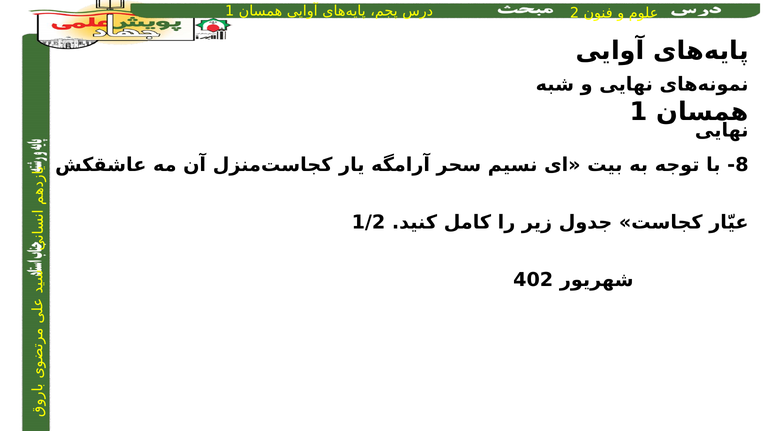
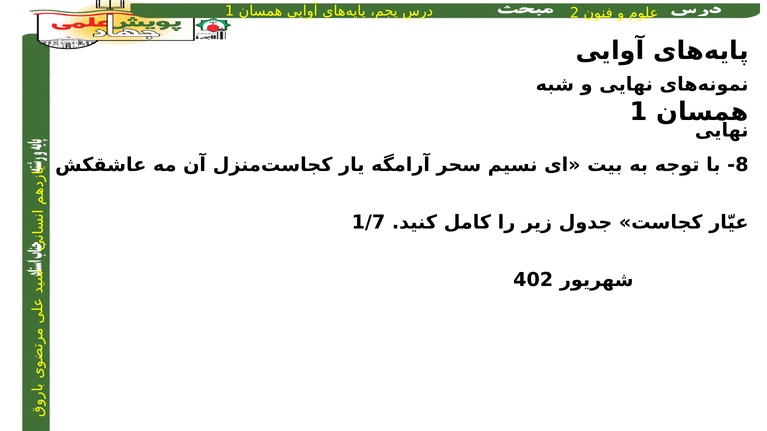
1/2: 1/2 -> 1/7 (368, 223)
